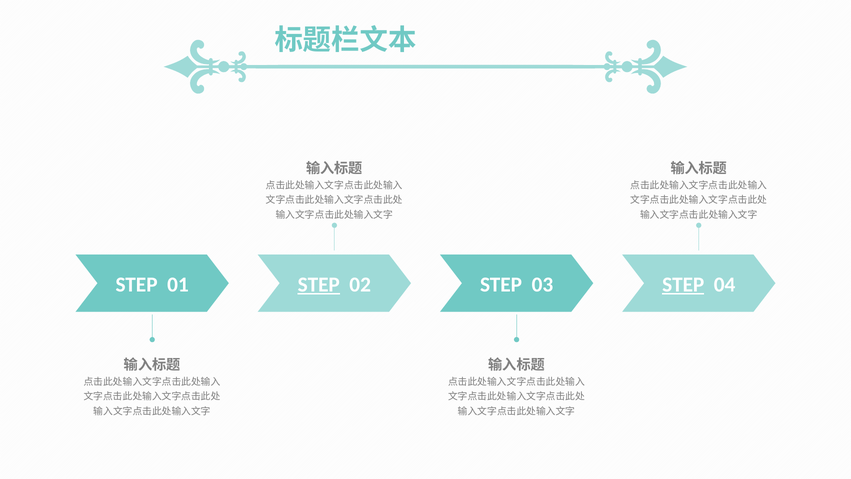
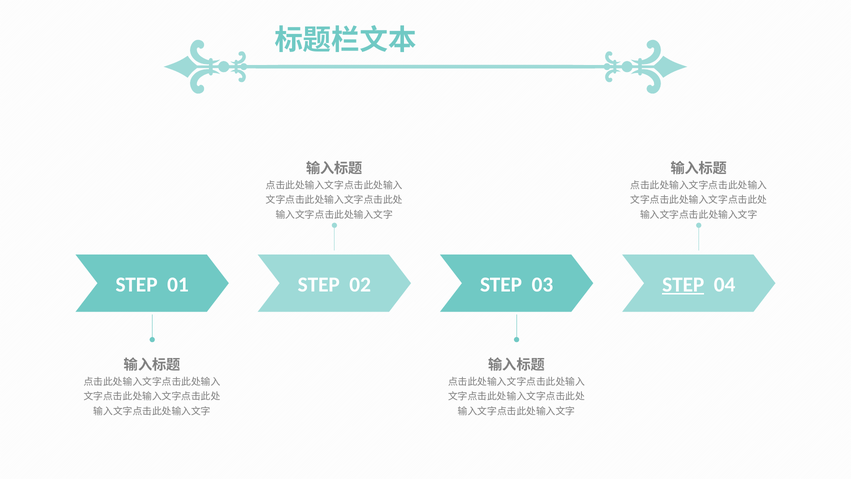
STEP underline: present -> none (319, 284)
